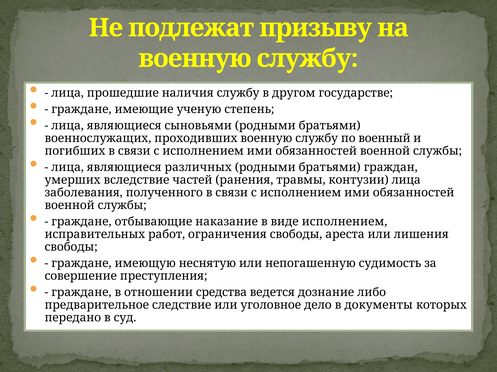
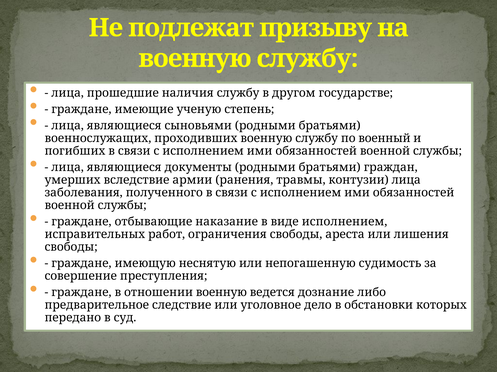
различных: различных -> документы (198, 168)
частей: частей -> армии (192, 180)
отношении средства: средства -> военную (221, 293)
документы: документы -> обстановки (379, 306)
